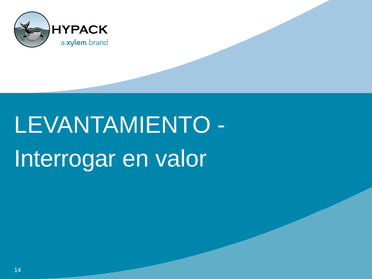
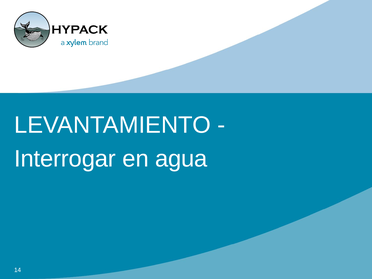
valor: valor -> agua (181, 159)
